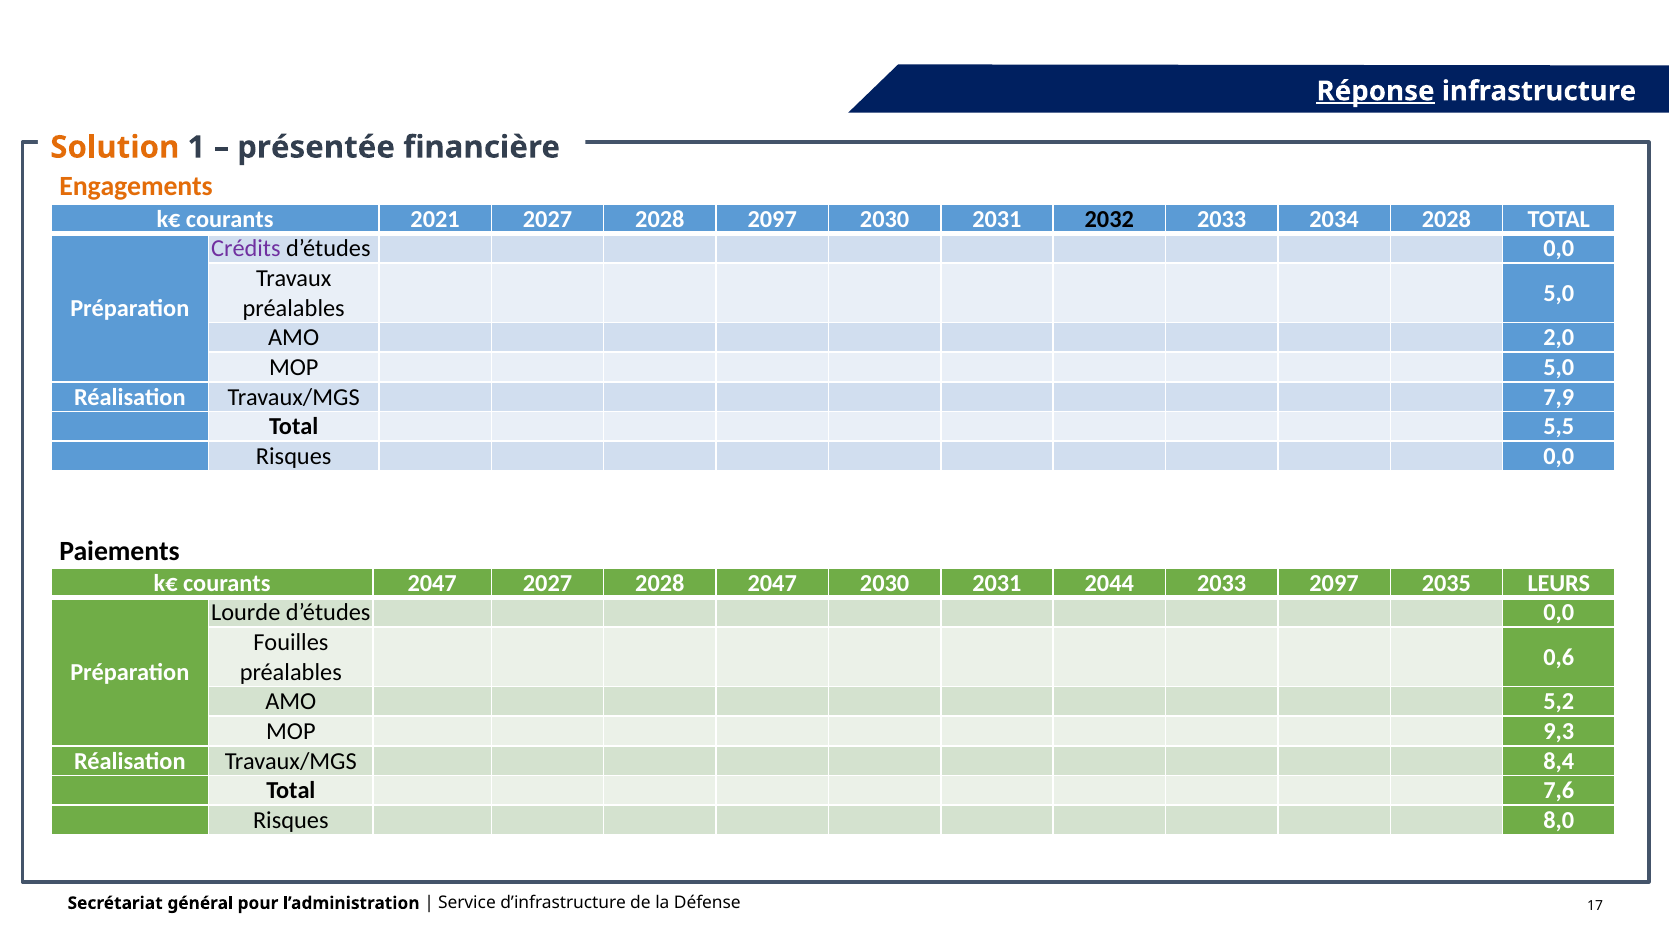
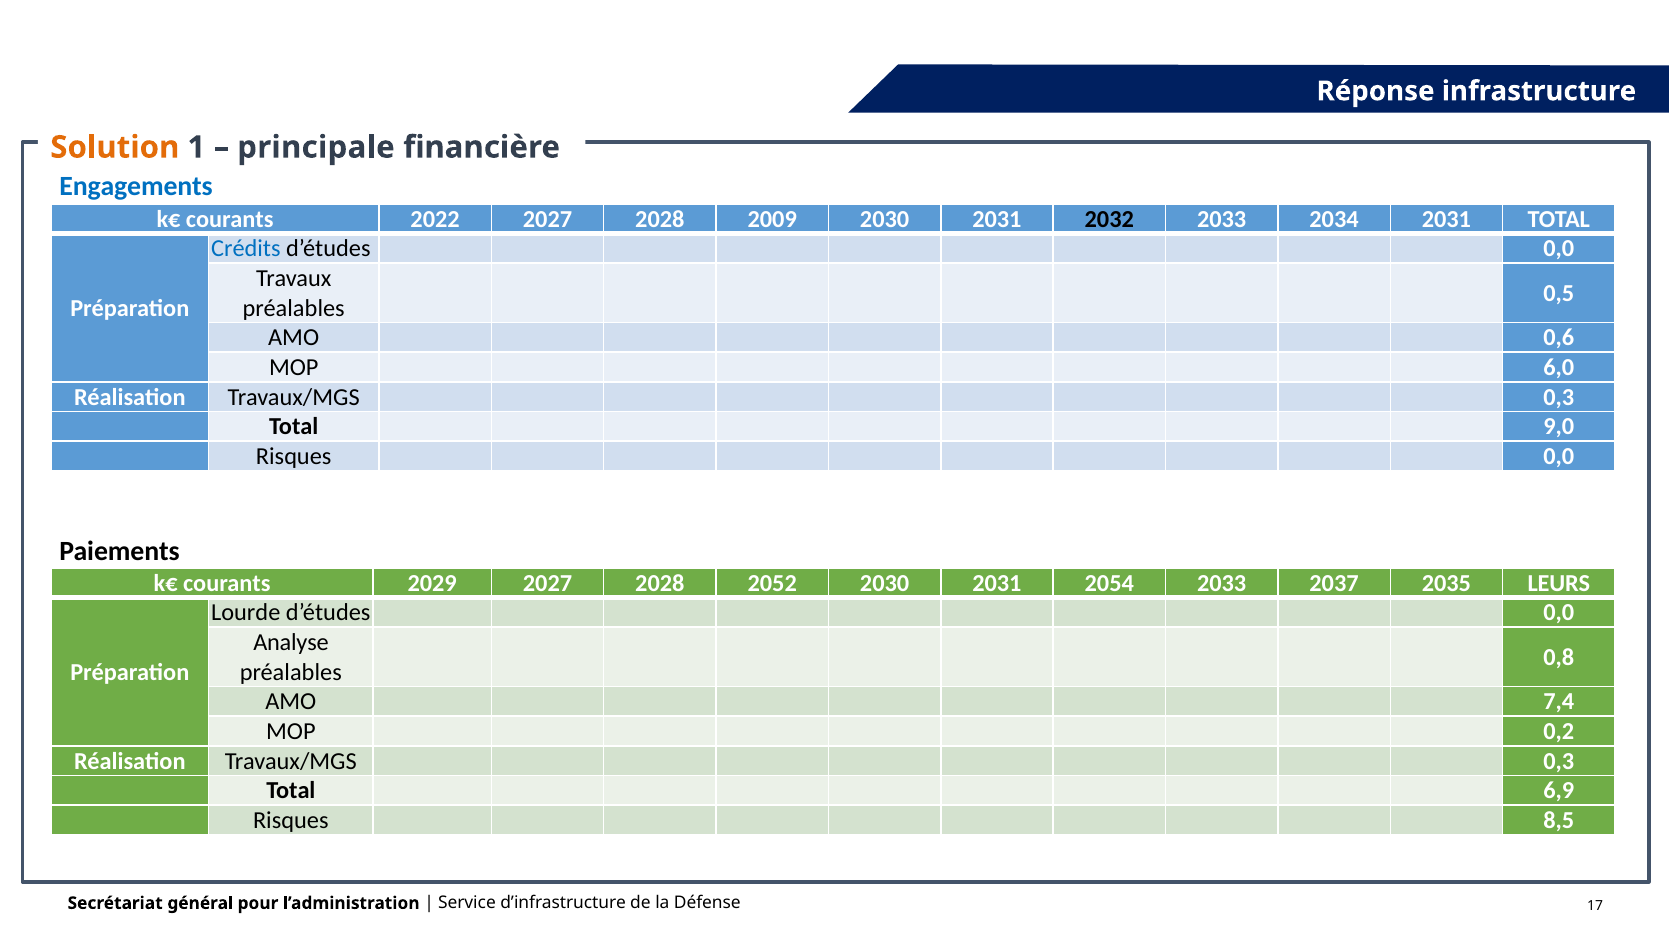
Réponse underline: present -> none (1376, 91)
présentée: présentée -> principale (316, 147)
Engagements colour: orange -> blue (136, 186)
2021: 2021 -> 2022 (435, 219)
2028 2097: 2097 -> 2009 (772, 219)
2034 2028: 2028 -> 2031 (1446, 219)
Crédits colour: purple -> blue (246, 249)
5,0: 5,0 -> 0,5 (1559, 293)
2,0: 2,0 -> 0,6 (1559, 338)
MOP 5,0: 5,0 -> 6,0 (1559, 367)
7,9: 7,9 -> 0,3 (1559, 397)
5,5: 5,5 -> 9,0 (1559, 427)
courants 2047: 2047 -> 2029 (432, 583)
2028 2047: 2047 -> 2052 (772, 583)
2044: 2044 -> 2054 (1109, 583)
2033 2097: 2097 -> 2037 (1334, 583)
Fouilles: Fouilles -> Analyse (291, 642)
0,6: 0,6 -> 0,8 (1559, 657)
5,2: 5,2 -> 7,4 (1559, 702)
9,3: 9,3 -> 0,2 (1559, 731)
8,4: 8,4 -> 0,3 (1559, 761)
7,6: 7,6 -> 6,9 (1559, 791)
8,0: 8,0 -> 8,5 (1559, 820)
